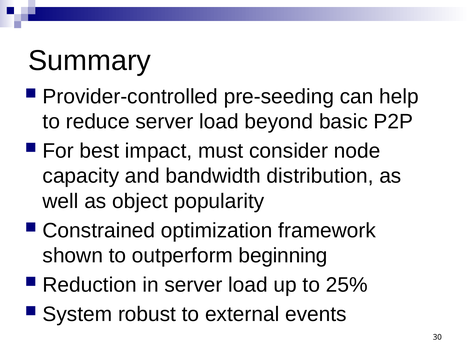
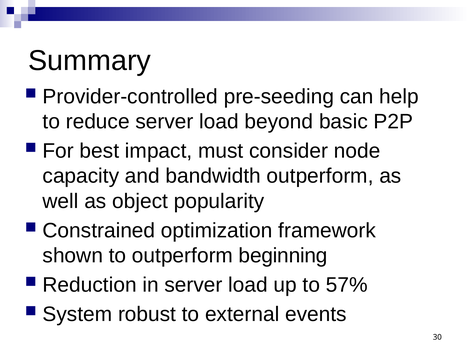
bandwidth distribution: distribution -> outperform (320, 176)
25%: 25% -> 57% (347, 284)
